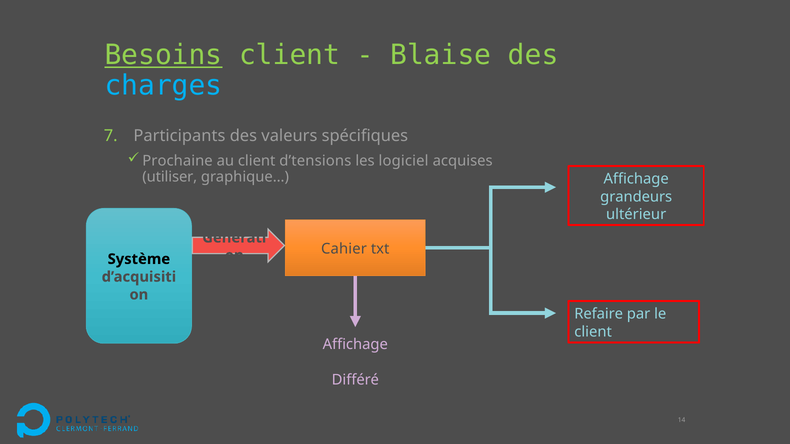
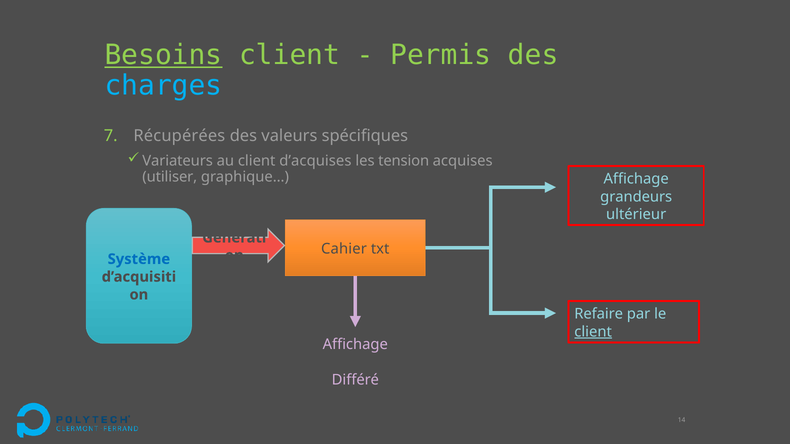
Blaise: Blaise -> Permis (441, 55)
Participants: Participants -> Récupérées (179, 136)
Prochaine: Prochaine -> Variateurs (178, 161)
d’tensions: d’tensions -> d’acquises (315, 161)
logiciel: logiciel -> tension (404, 161)
Système colour: black -> blue (139, 259)
client underline: none -> present (593, 332)
